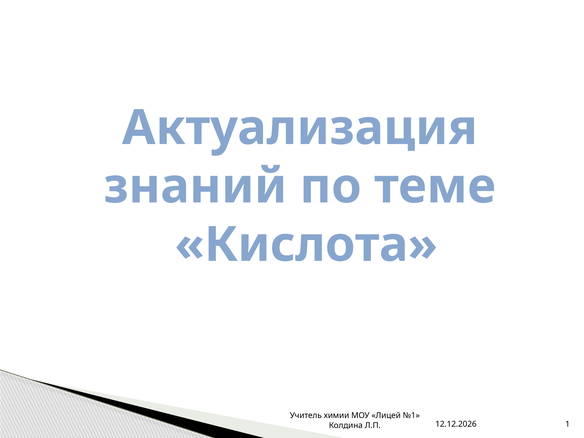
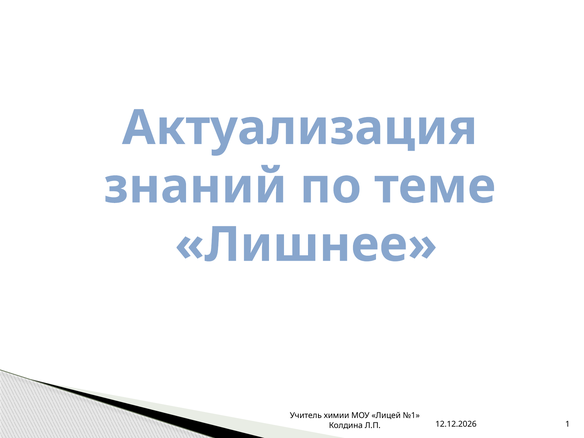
Кислота: Кислота -> Лишнее (306, 245)
